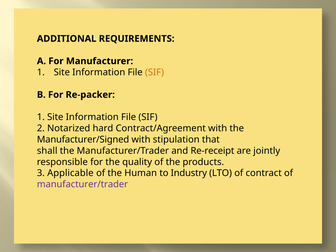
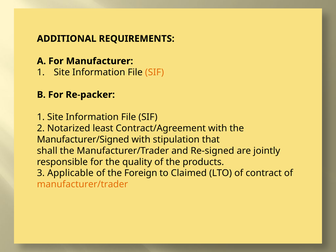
hard: hard -> least (103, 128)
Re-receipt: Re-receipt -> Re-signed (212, 151)
Human: Human -> Foreign (141, 173)
Industry: Industry -> Claimed (189, 173)
manufacturer/trader colour: purple -> orange (82, 184)
